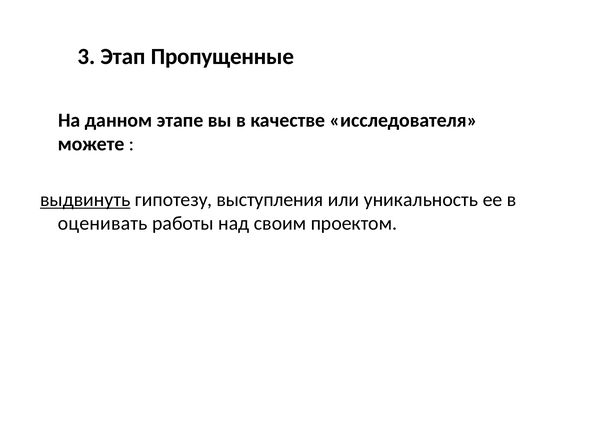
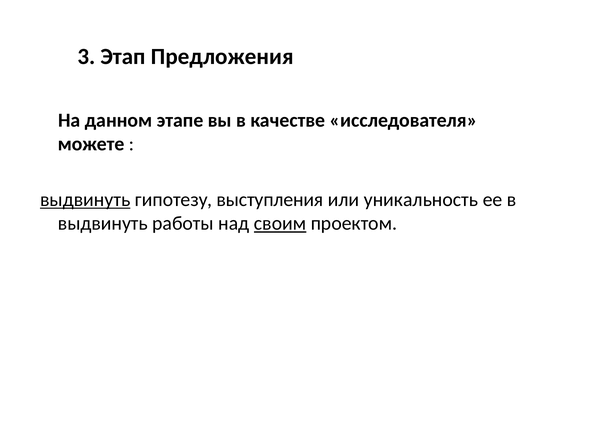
Пропущенные: Пропущенные -> Предложения (222, 57)
оценивать: оценивать -> выдвинуть (103, 223)
своим underline: none -> present (280, 223)
